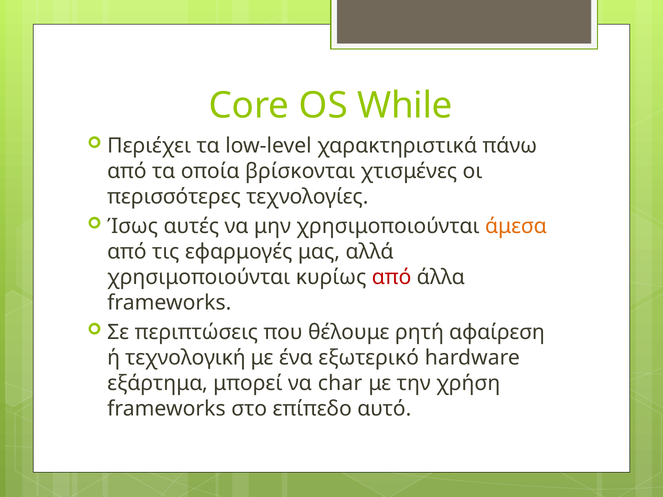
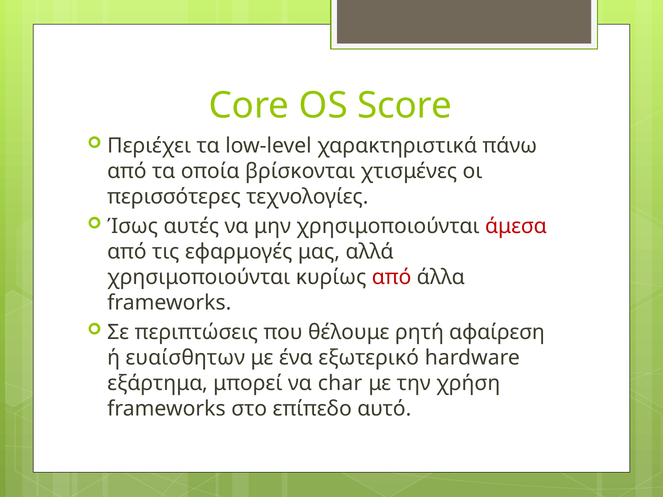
While: While -> Score (405, 106)
άμεσα colour: orange -> red (516, 227)
τεχνολογική: τεχνολογική -> ευαίσθητων (185, 358)
